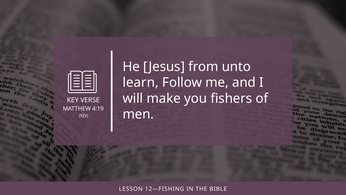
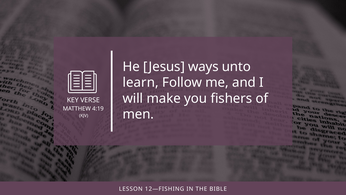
from: from -> ways (203, 67)
